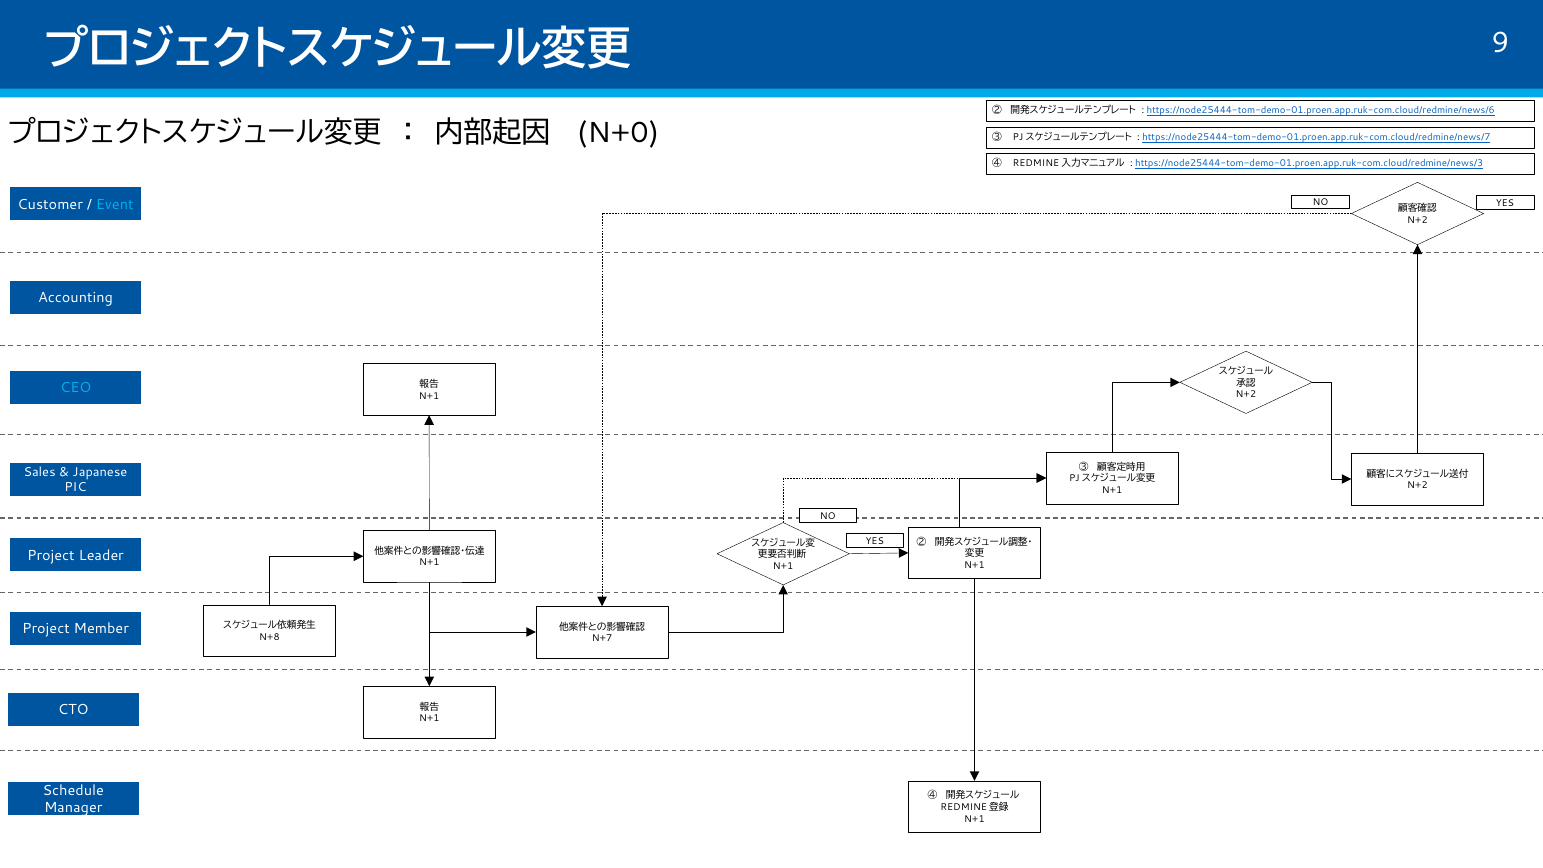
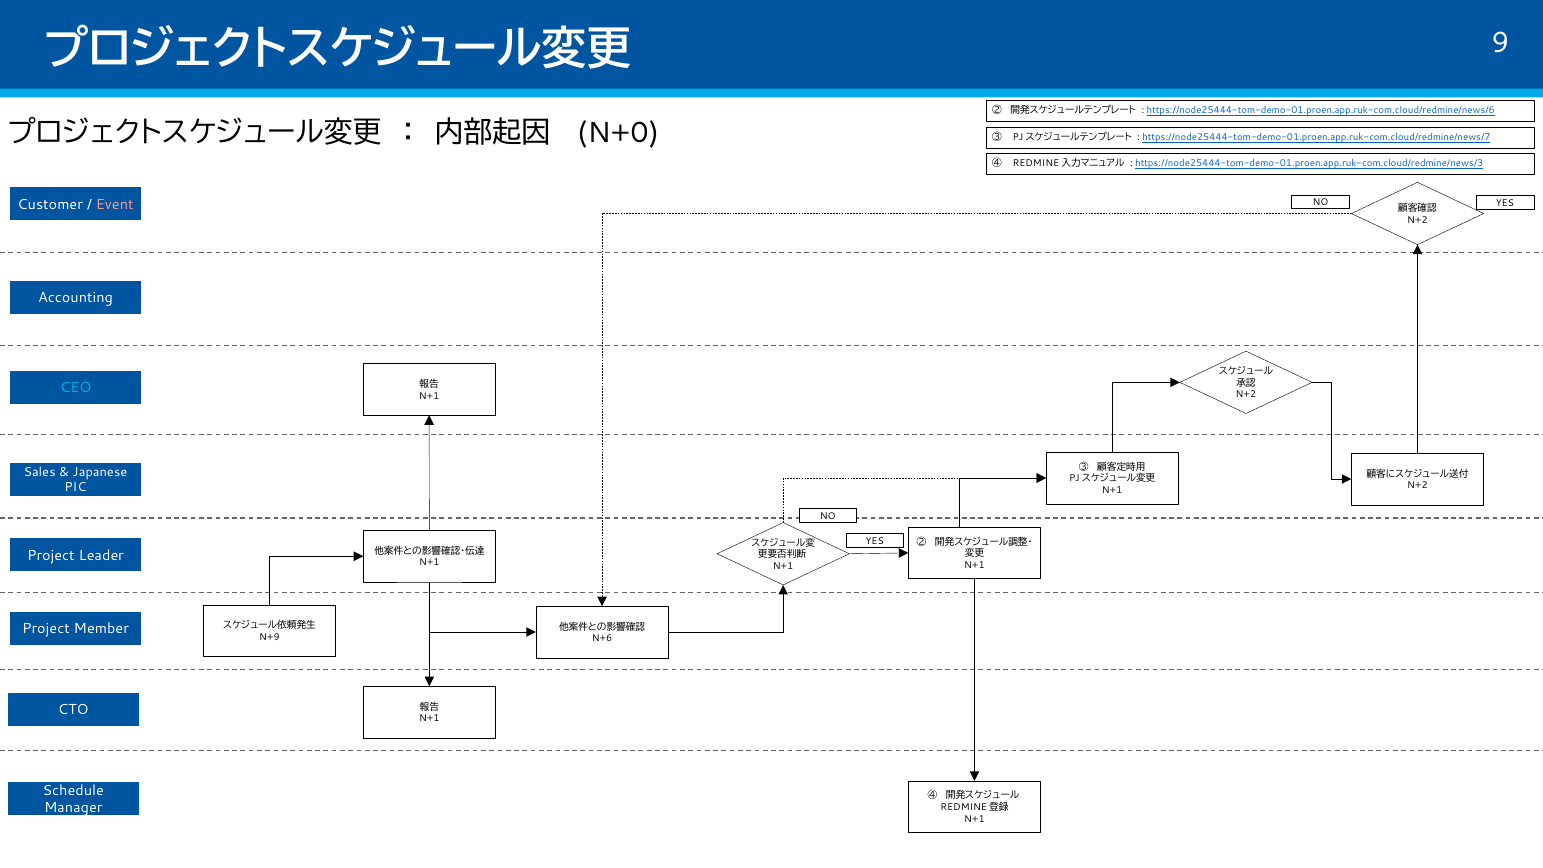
Event colour: light blue -> pink (115, 204)
N+8: N+8 -> N+9 (269, 637)
N+7: N+7 -> N+6 (602, 638)
